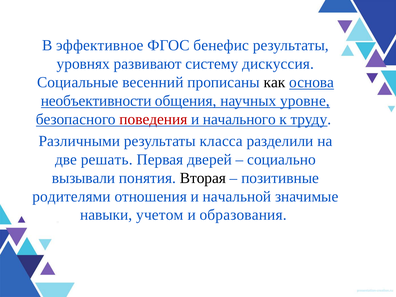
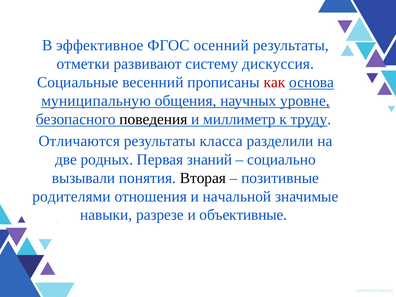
бенефис: бенефис -> осенний (221, 45)
уровнях: уровнях -> отметки (83, 64)
как colour: black -> red (274, 82)
необъективности: необъективности -> муниципальную (96, 101)
поведения colour: red -> black (153, 119)
начального: начального -> миллиметр (239, 119)
Различными: Различными -> Отличаются (79, 141)
решать: решать -> родных (107, 159)
дверей: дверей -> знаний (210, 159)
учетом: учетом -> разрезе (160, 215)
образования: образования -> объективные (243, 215)
